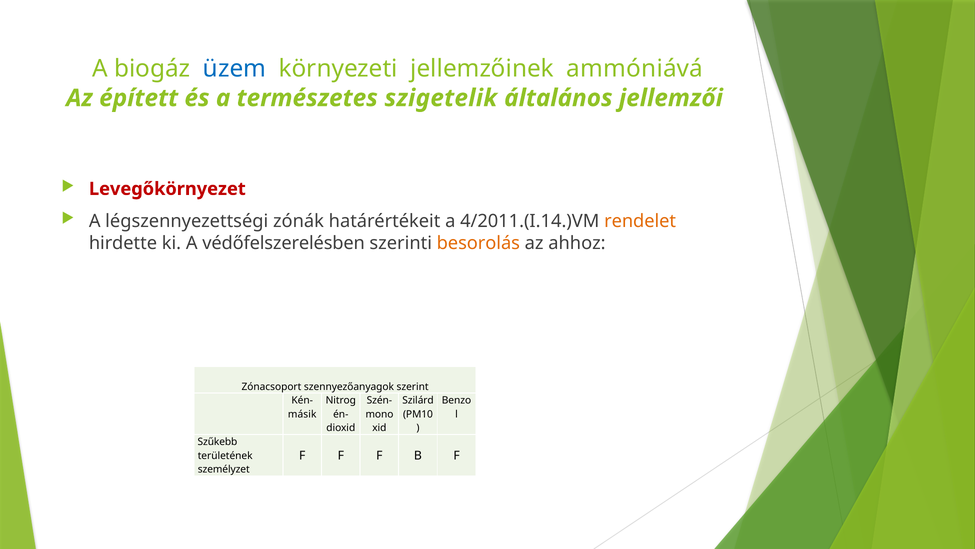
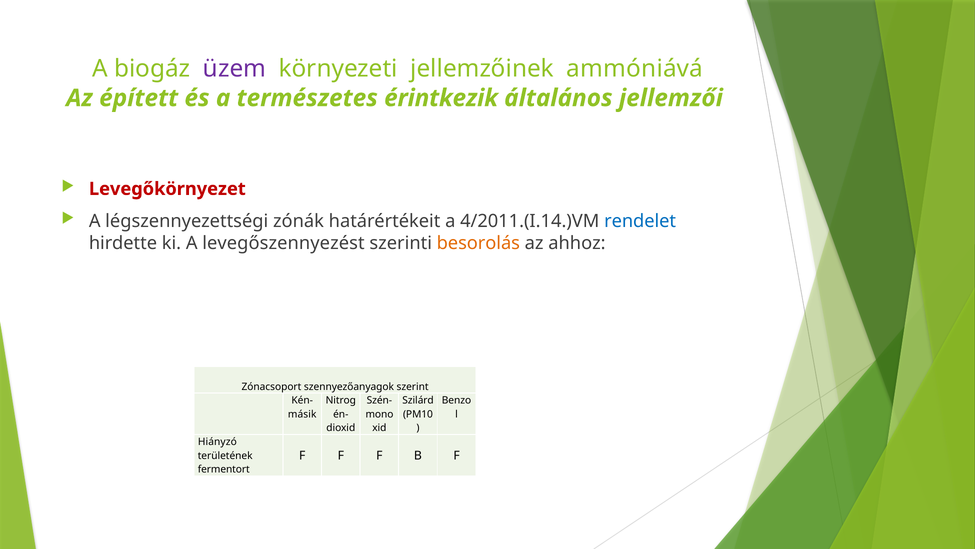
üzem colour: blue -> purple (235, 69)
szigetelik: szigetelik -> érintkezik (441, 98)
rendelet colour: orange -> blue (640, 221)
védőfelszerelésben: védőfelszerelésben -> levegőszennyezést (283, 243)
Szűkebb: Szűkebb -> Hiányzó (217, 441)
személyzet: személyzet -> fermentort (224, 469)
